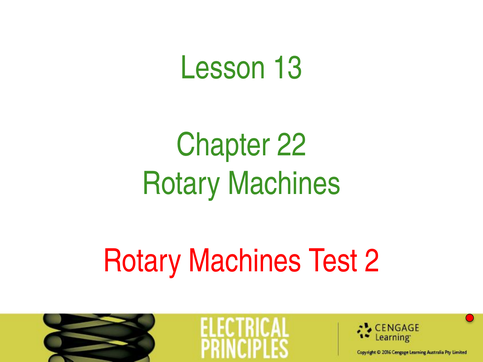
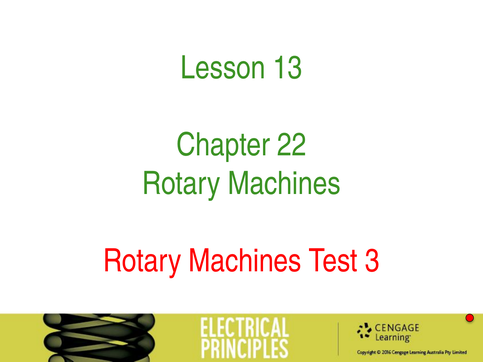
2: 2 -> 3 (372, 261)
